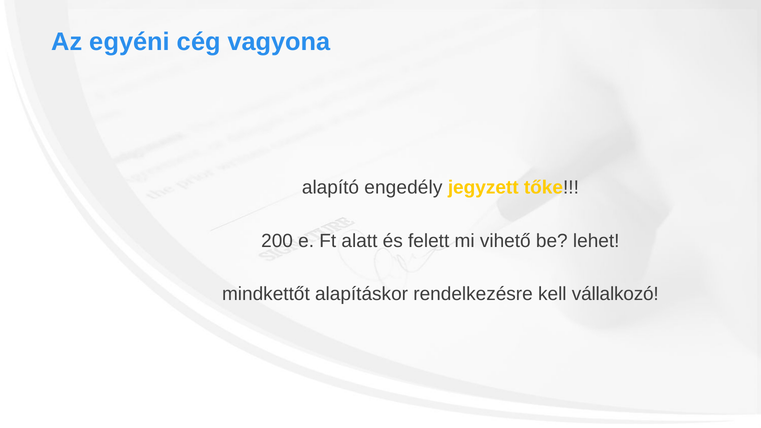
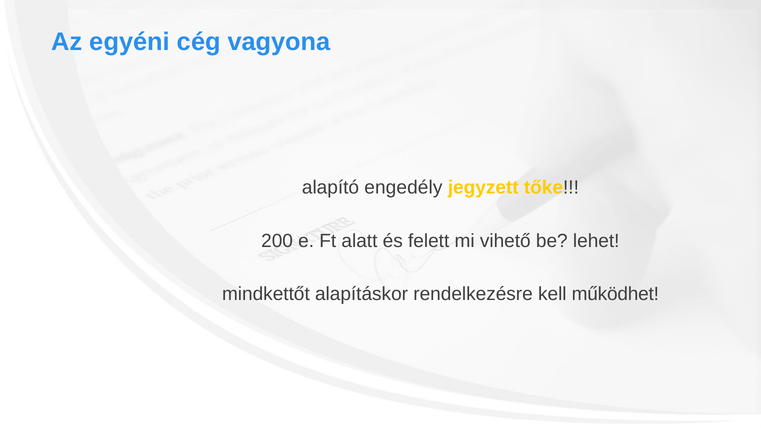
vállalkozó: vállalkozó -> működhet (615, 294)
